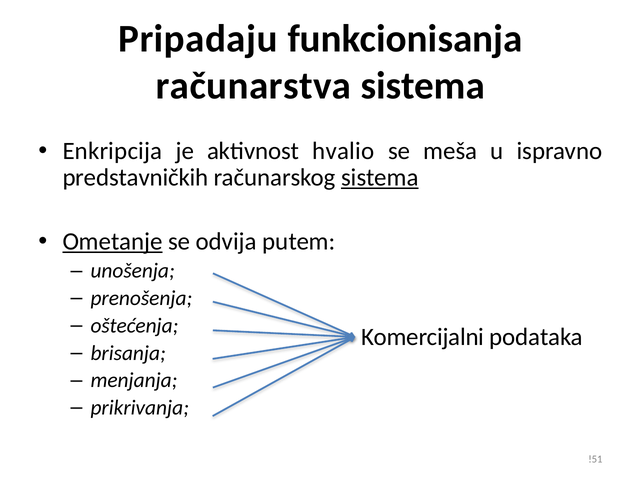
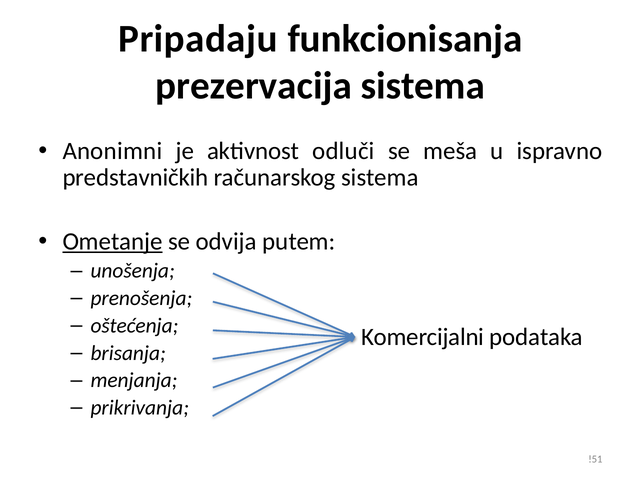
računarstva: računarstva -> prezervacija (254, 86)
Enkripcija: Enkripcija -> Anonimni (112, 151)
hvalio: hvalio -> odluči (343, 151)
sistema underline: present -> none (380, 178)
